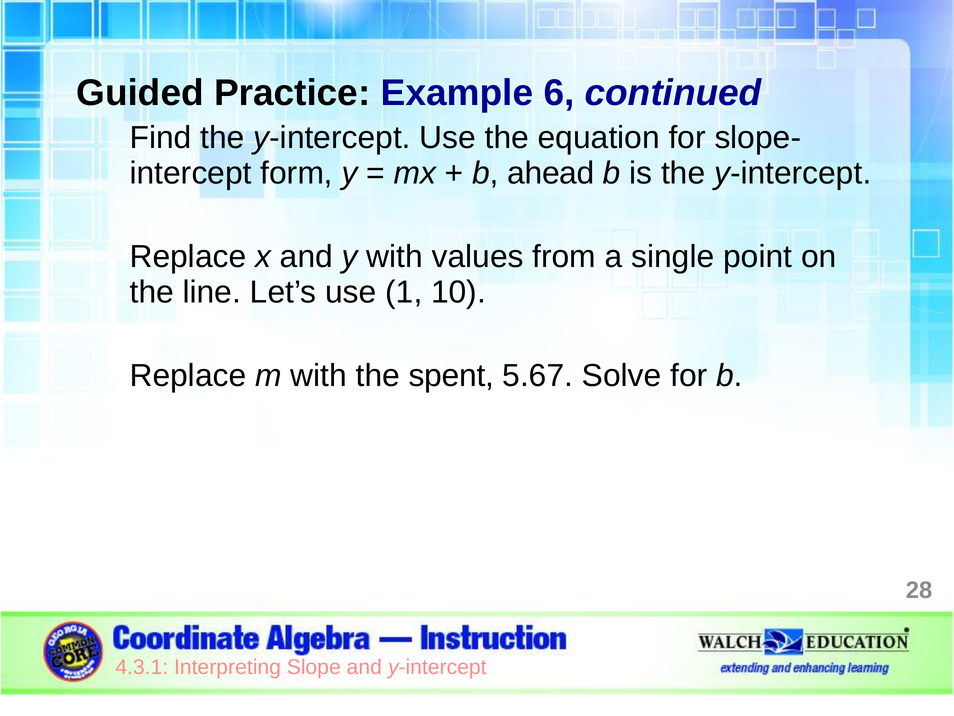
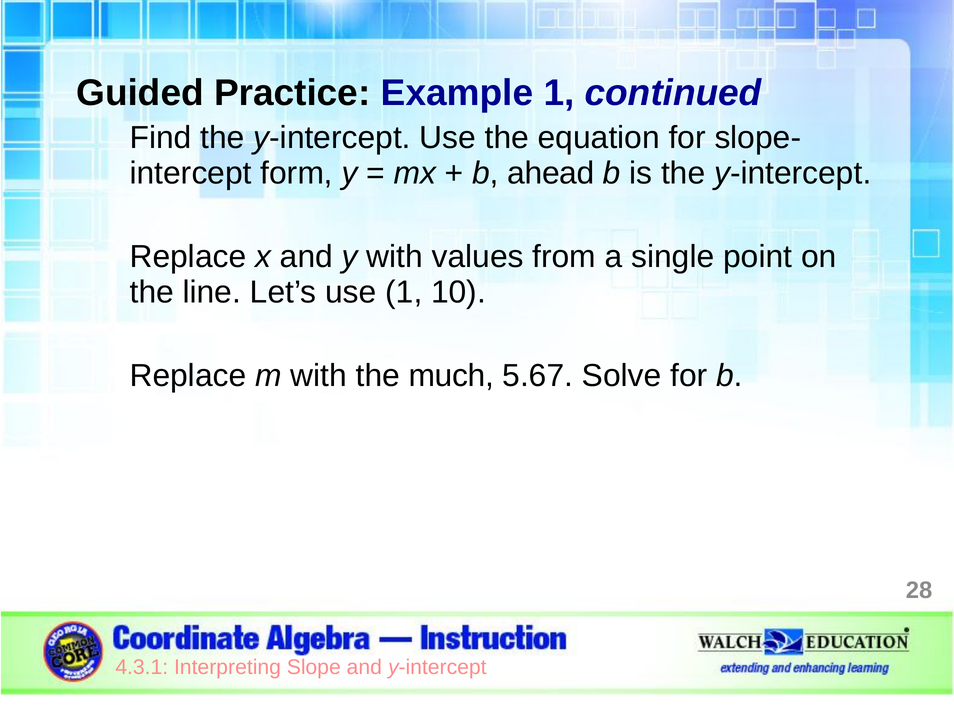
Example 6: 6 -> 1 (559, 93)
spent: spent -> much (451, 376)
